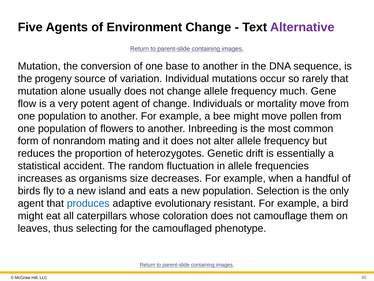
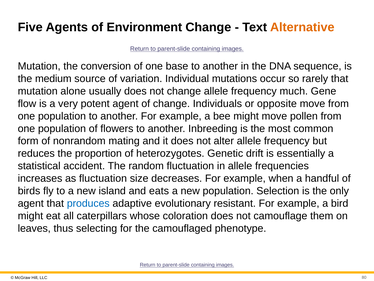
Alternative colour: purple -> orange (302, 27)
progeny: progeny -> medium (53, 78)
mortality: mortality -> opposite (277, 103)
as organisms: organisms -> fluctuation (103, 178)
